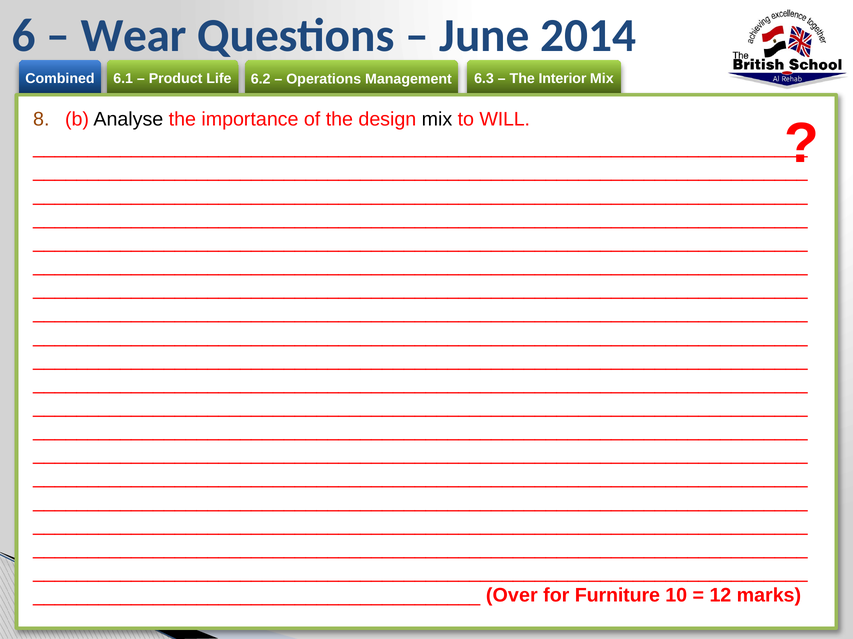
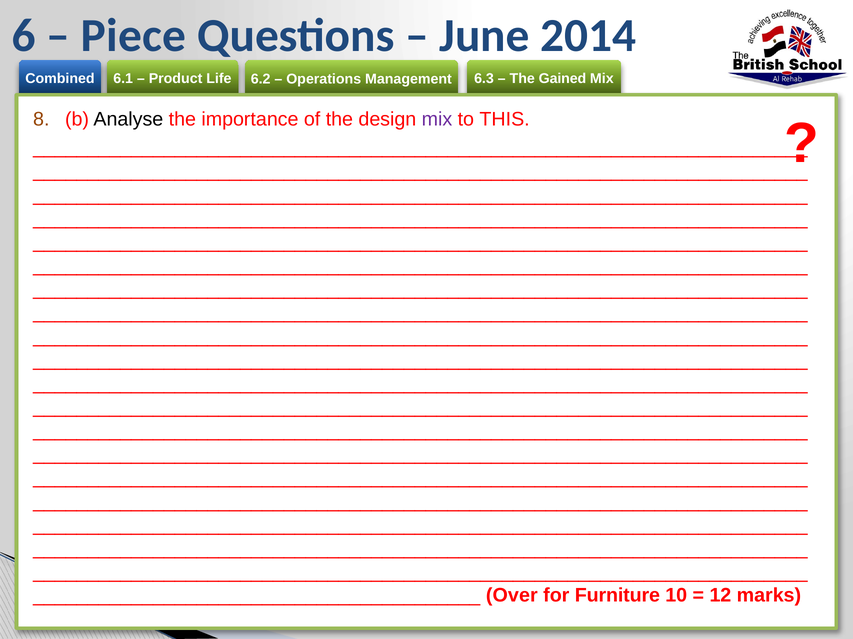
Wear: Wear -> Piece (133, 36)
Interior: Interior -> Gained (562, 78)
mix colour: black -> purple (437, 119)
WILL: WILL -> THIS (505, 119)
